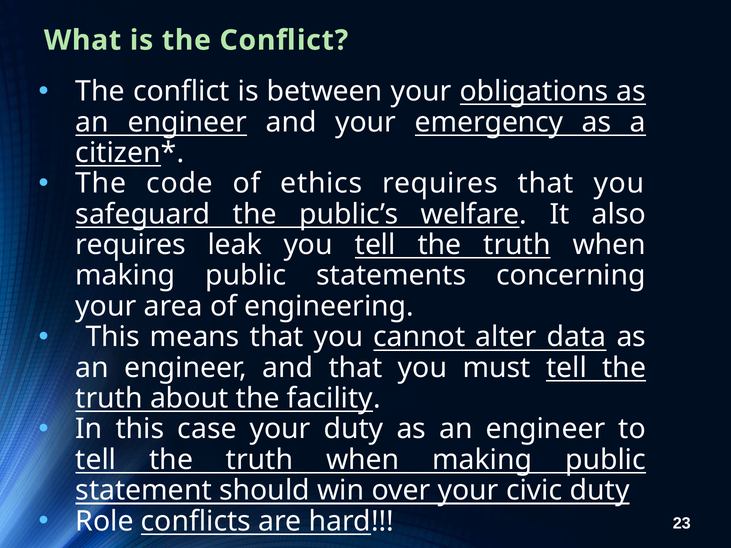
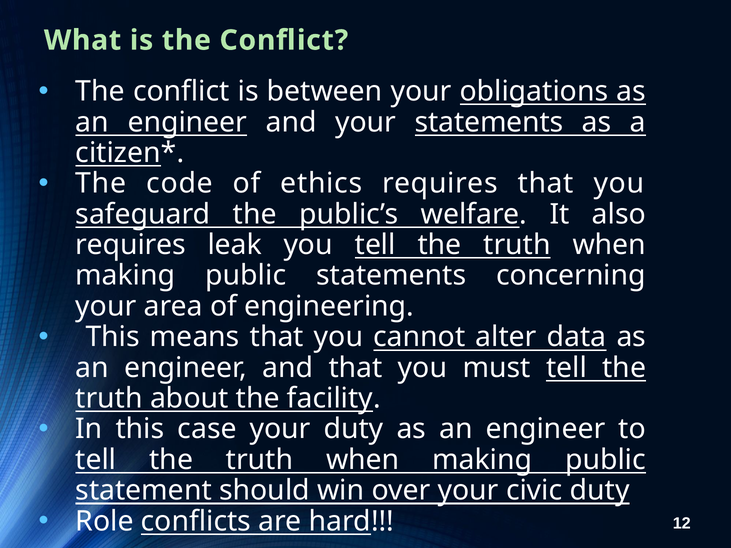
your emergency: emergency -> statements (489, 122)
23: 23 -> 12 (682, 524)
